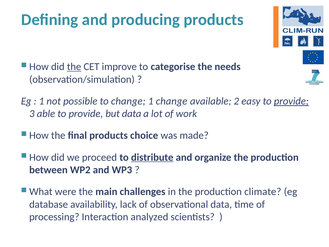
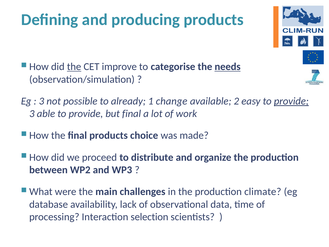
needs underline: none -> present (228, 67)
1: 1 -> 3 (42, 101)
to change: change -> already (128, 101)
but data: data -> final (132, 114)
distribute underline: present -> none (152, 157)
analyzed: analyzed -> selection (150, 217)
